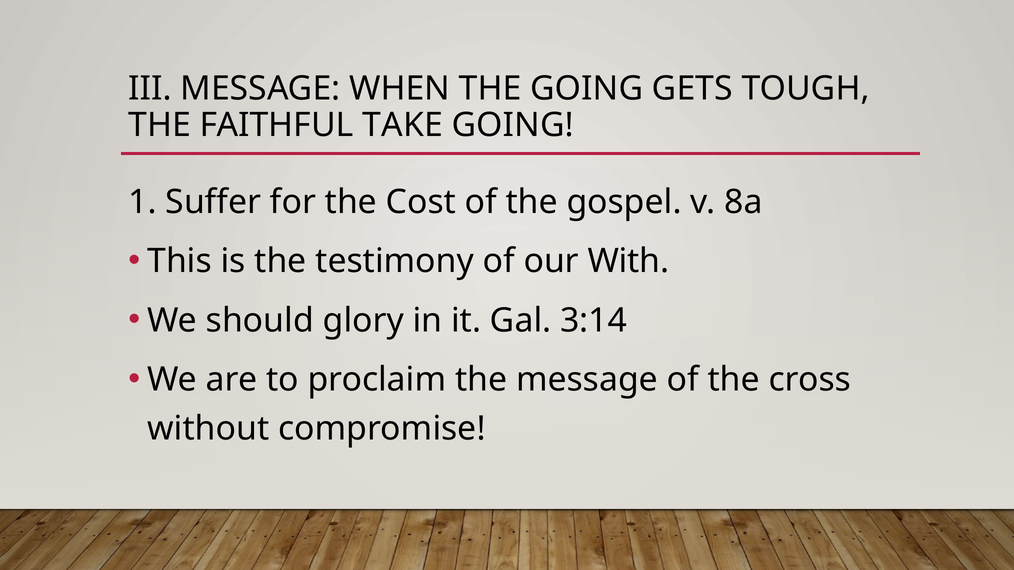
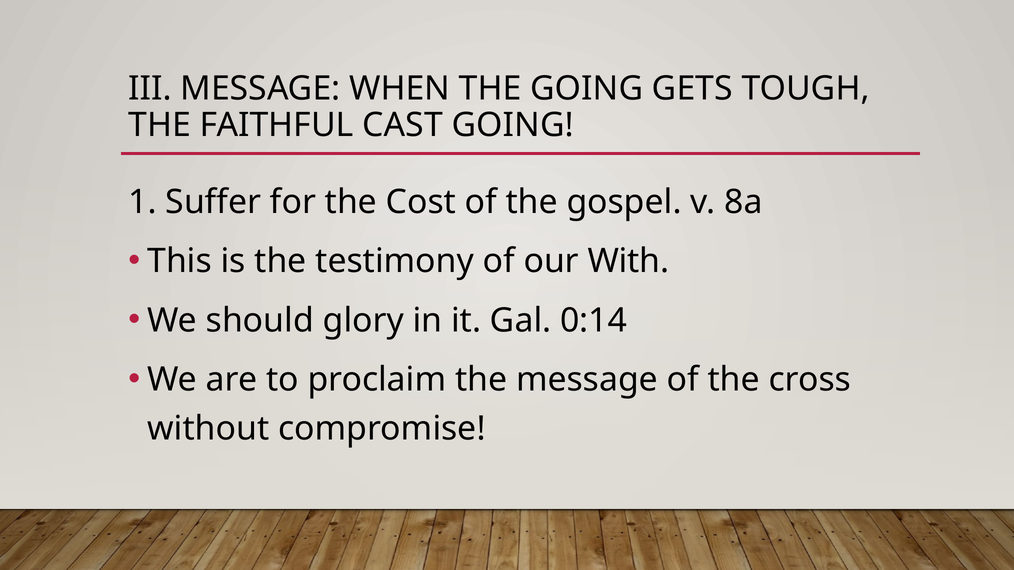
TAKE: TAKE -> CAST (403, 125)
3:14: 3:14 -> 0:14 (594, 321)
